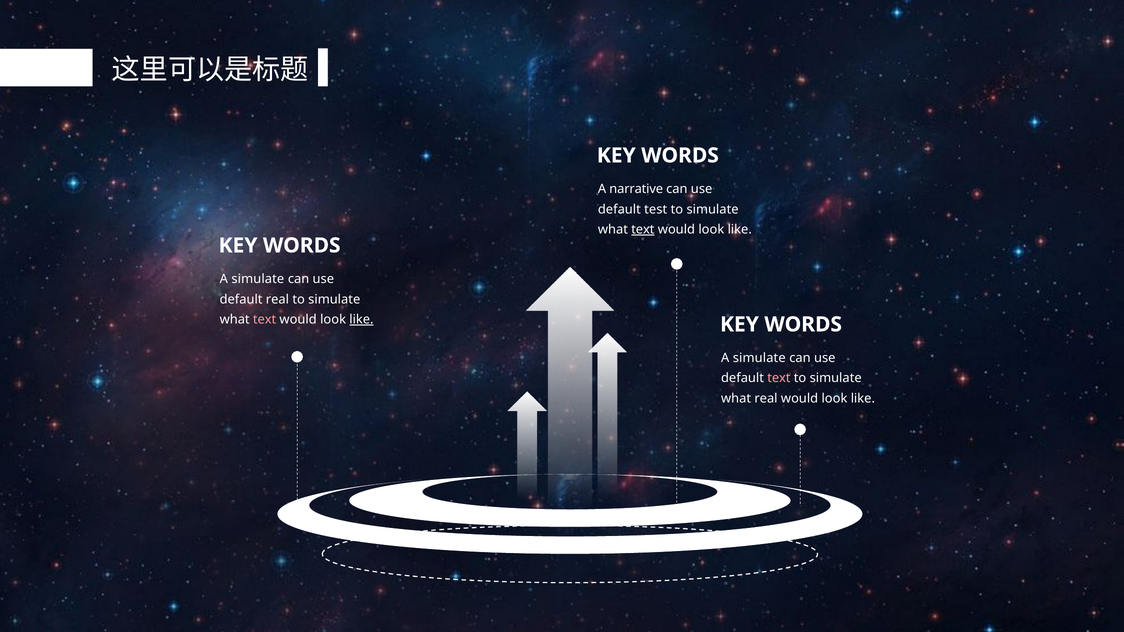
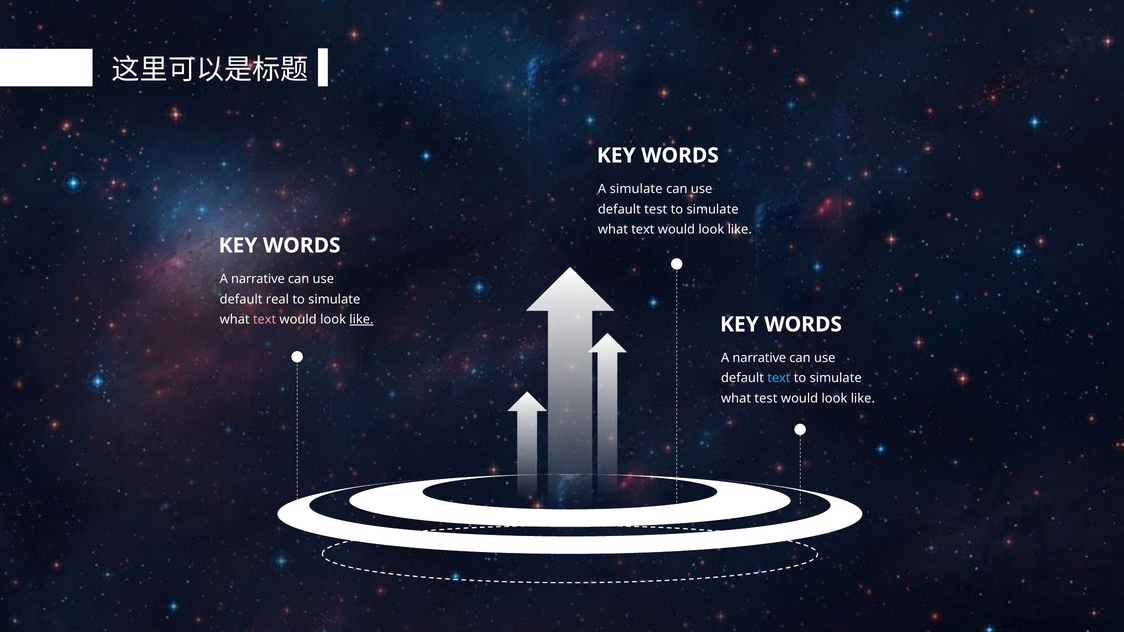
A narrative: narrative -> simulate (636, 189)
text underline: present -> none (643, 229)
simulate: simulate -> narrative (258, 279)
simulate: simulate -> narrative (759, 358)
text colour: pink -> light blue (779, 378)
what real: real -> test (766, 398)
